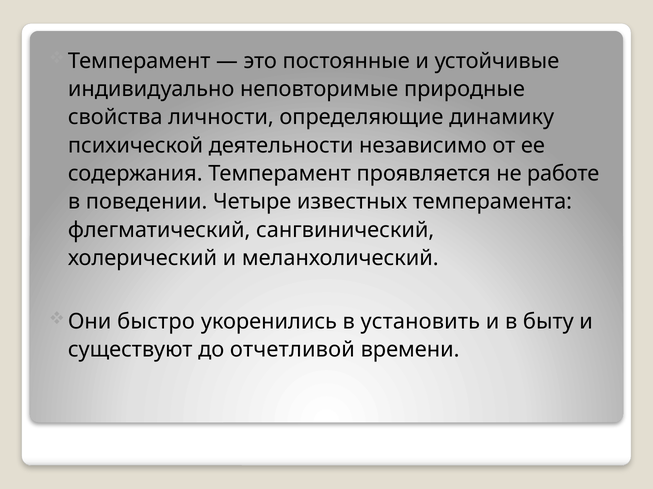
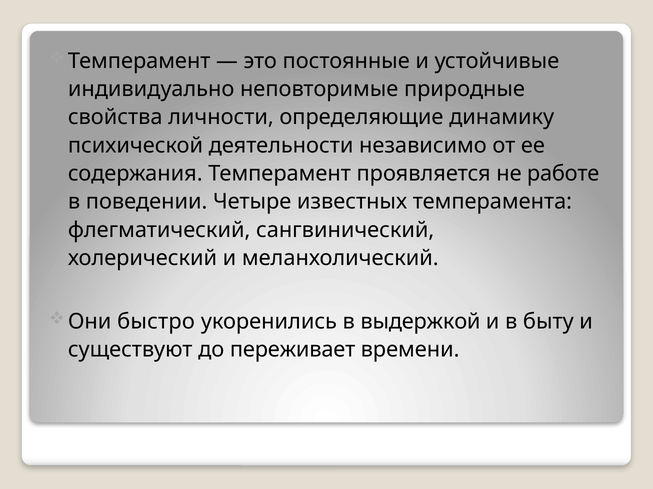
установить: установить -> выдержкой (420, 322)
отчетливой: отчетливой -> переживает (293, 350)
